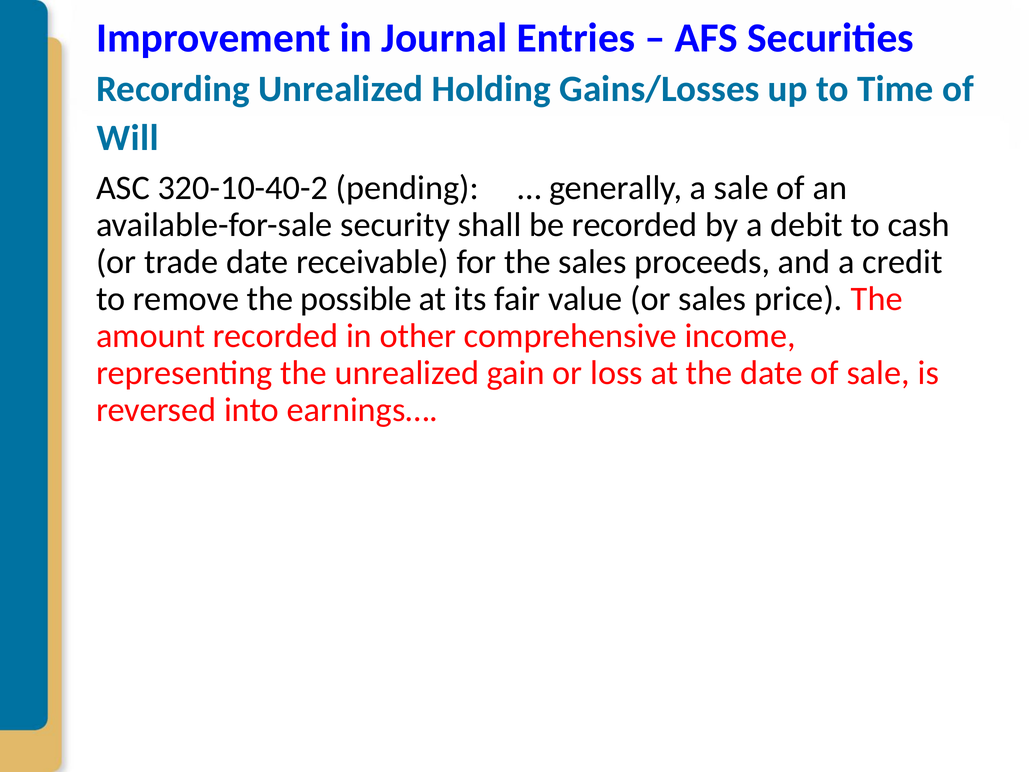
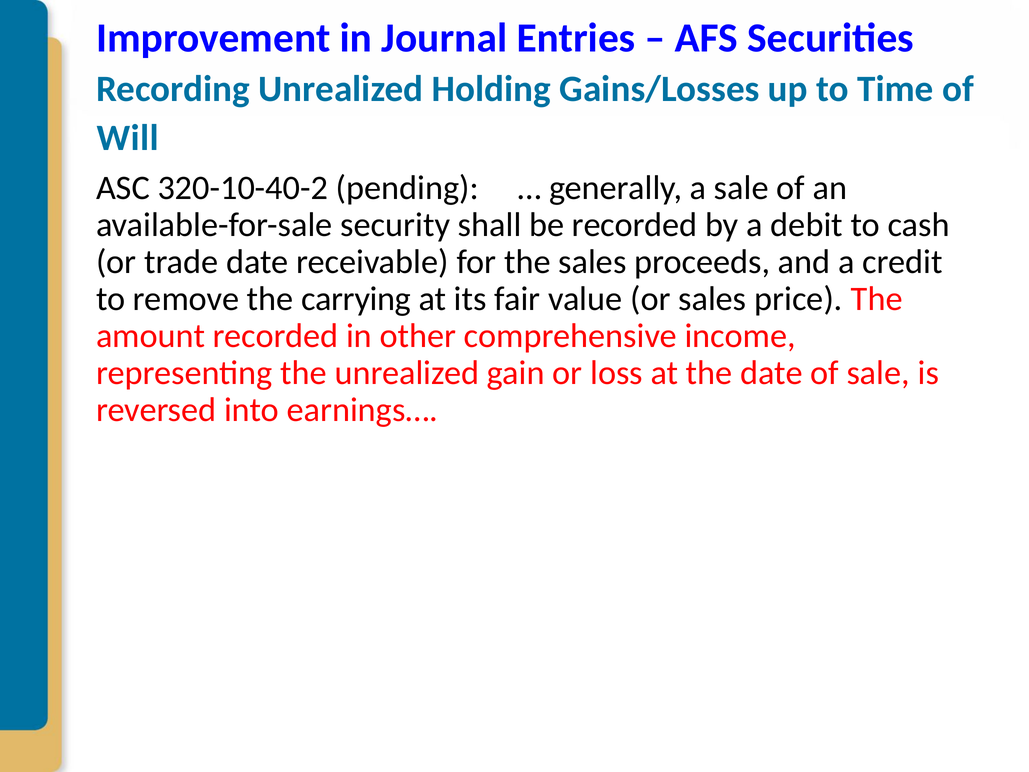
possible: possible -> carrying (356, 299)
